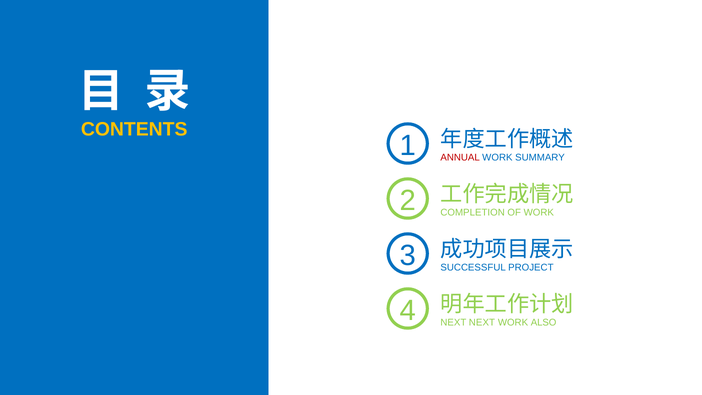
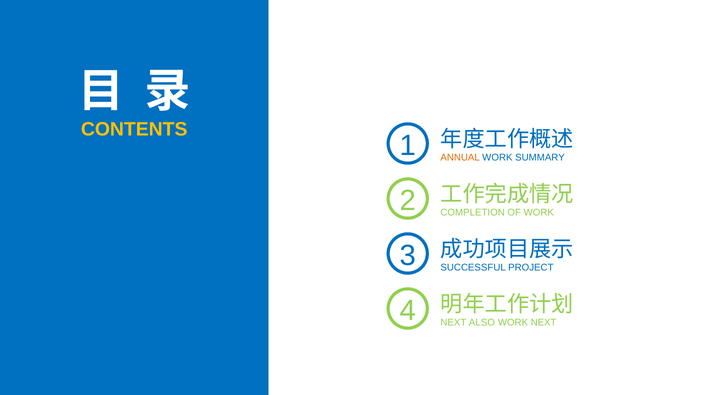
ANNUAL colour: red -> orange (460, 157)
NEXT NEXT: NEXT -> ALSO (482, 322)
WORK ALSO: ALSO -> NEXT (544, 322)
